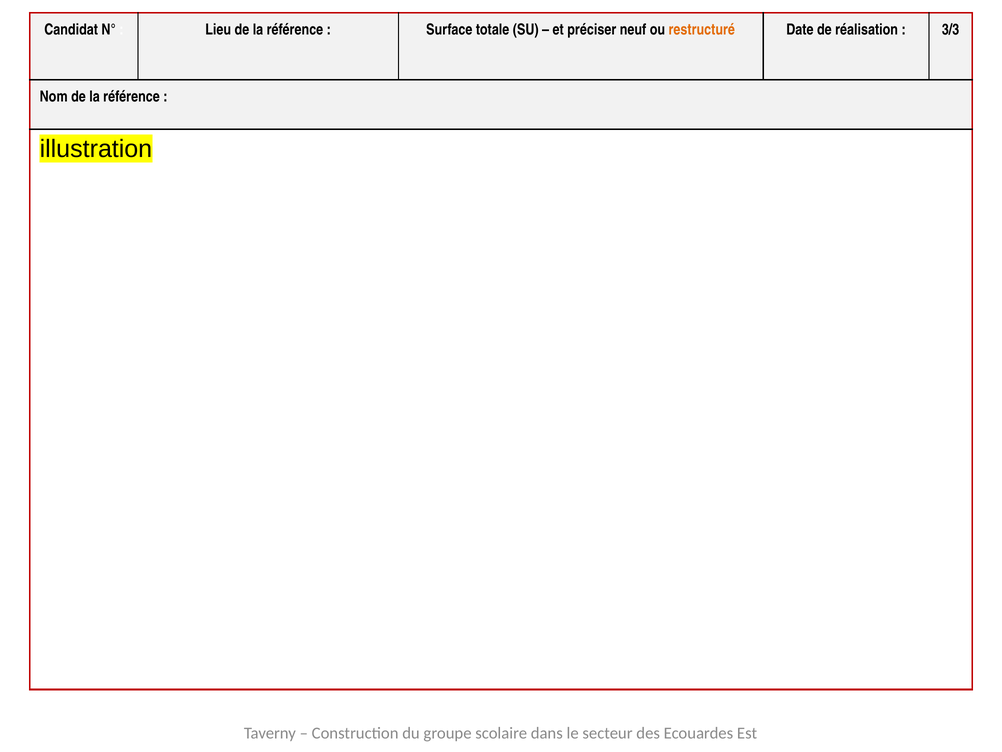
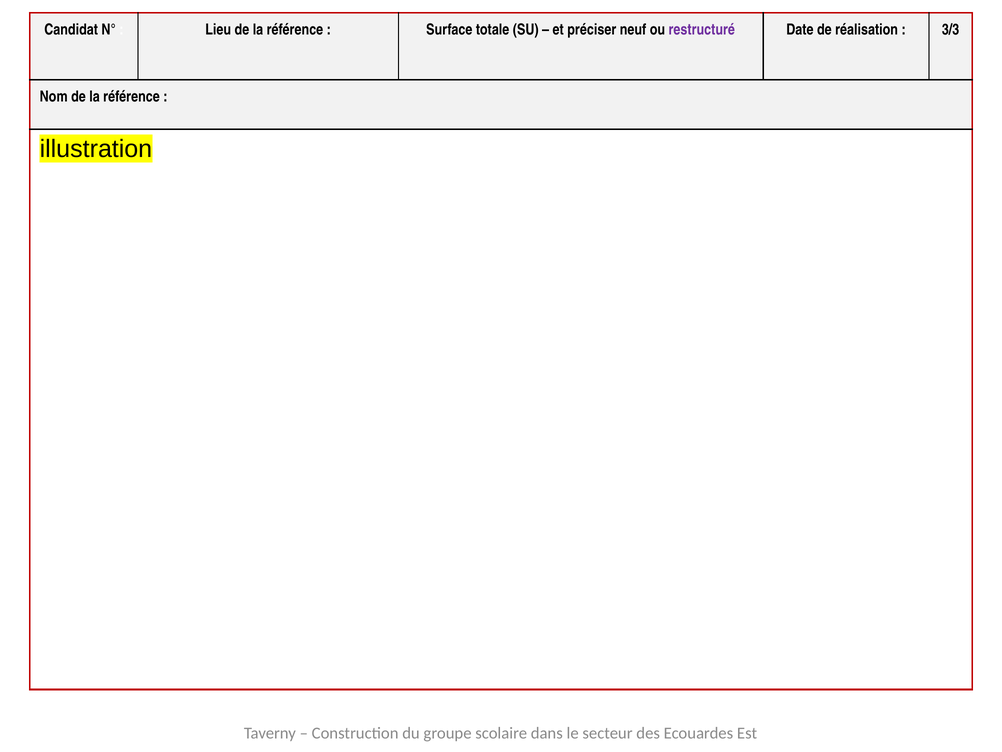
restructuré colour: orange -> purple (702, 30)
